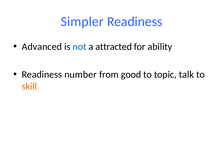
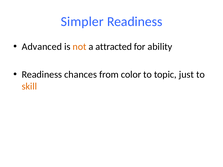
not colour: blue -> orange (80, 47)
number: number -> chances (81, 75)
good: good -> color (131, 75)
talk: talk -> just (186, 75)
